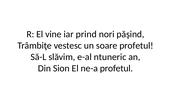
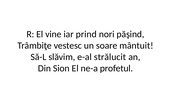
soare profetul: profetul -> mântuit (136, 46)
ntuneric: ntuneric -> strălucit (110, 57)
